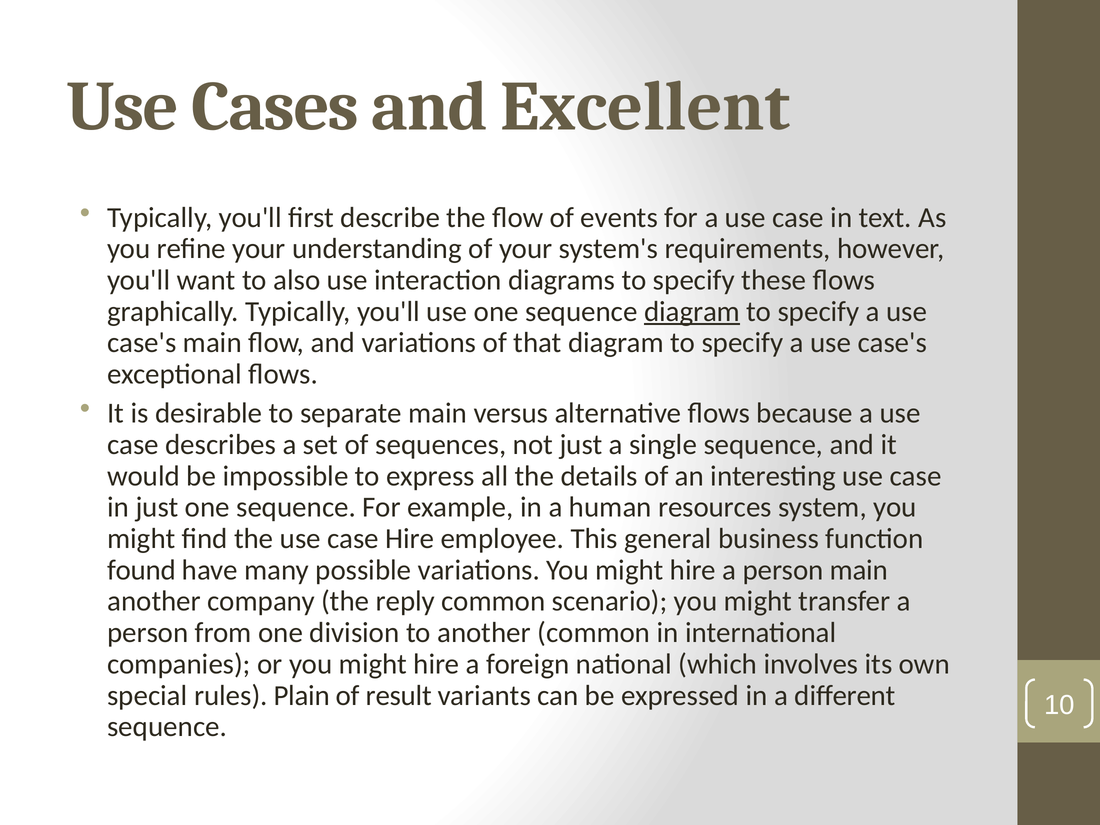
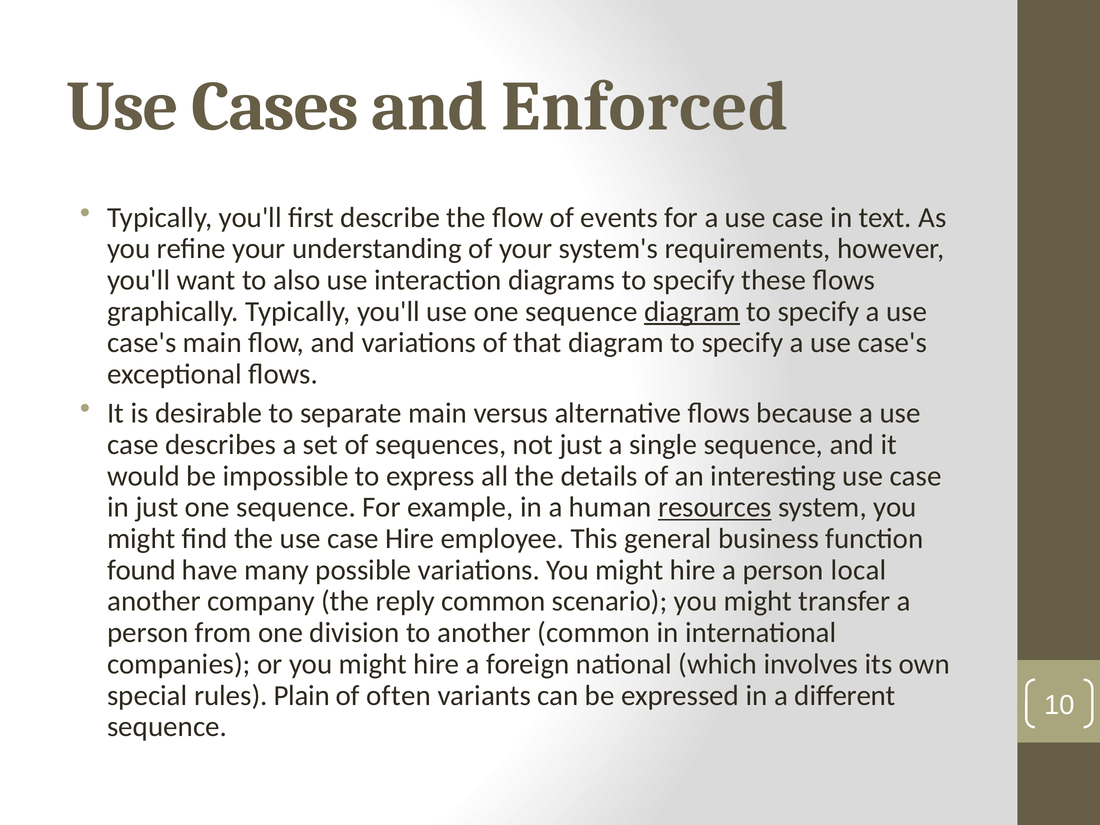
Excellent: Excellent -> Enforced (645, 107)
resources underline: none -> present (715, 507)
person main: main -> local (859, 570)
result: result -> often (399, 695)
